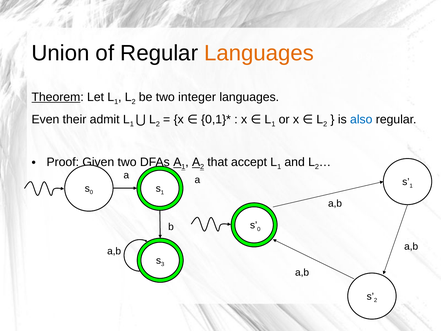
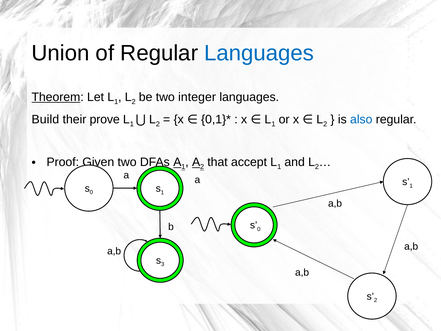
Languages colour: orange -> blue (259, 53)
Even: Even -> Build (45, 119)
admit: admit -> prove (105, 119)
